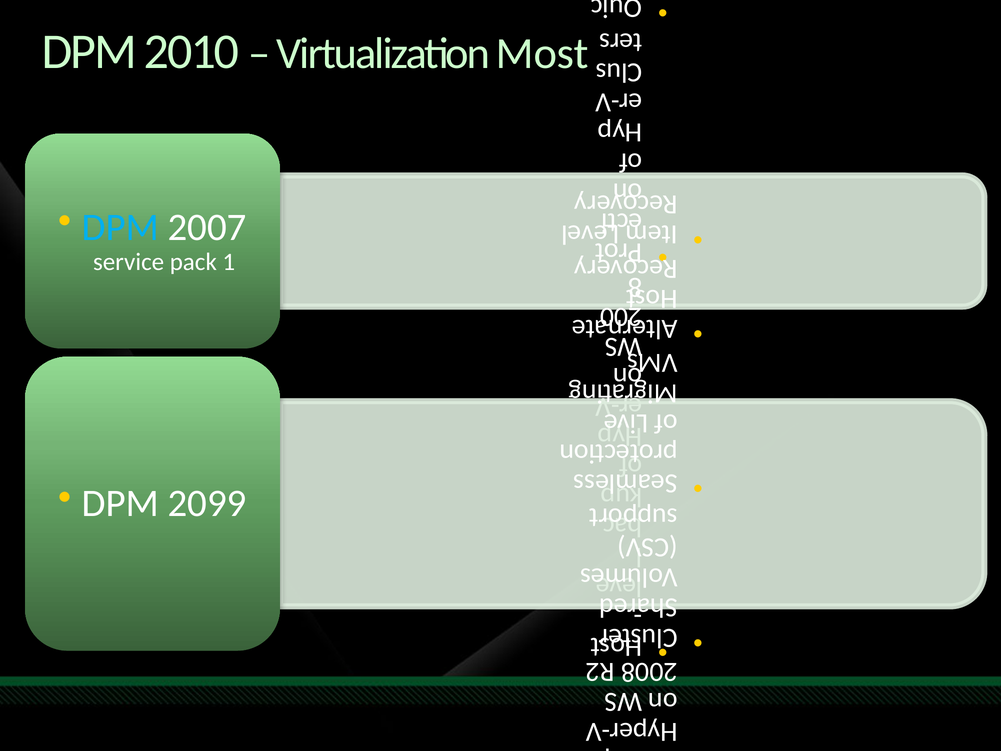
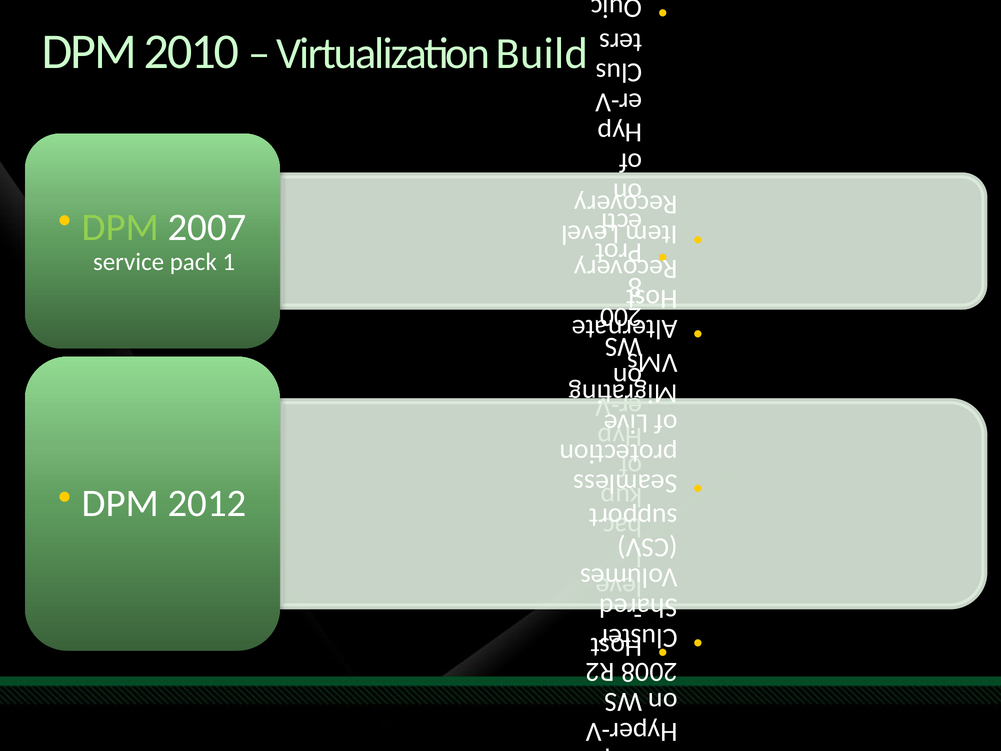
Most: Most -> Build (542, 54)
DPM colour: light blue -> light green (121, 227)
2099: 2099 -> 2012 (207, 503)
